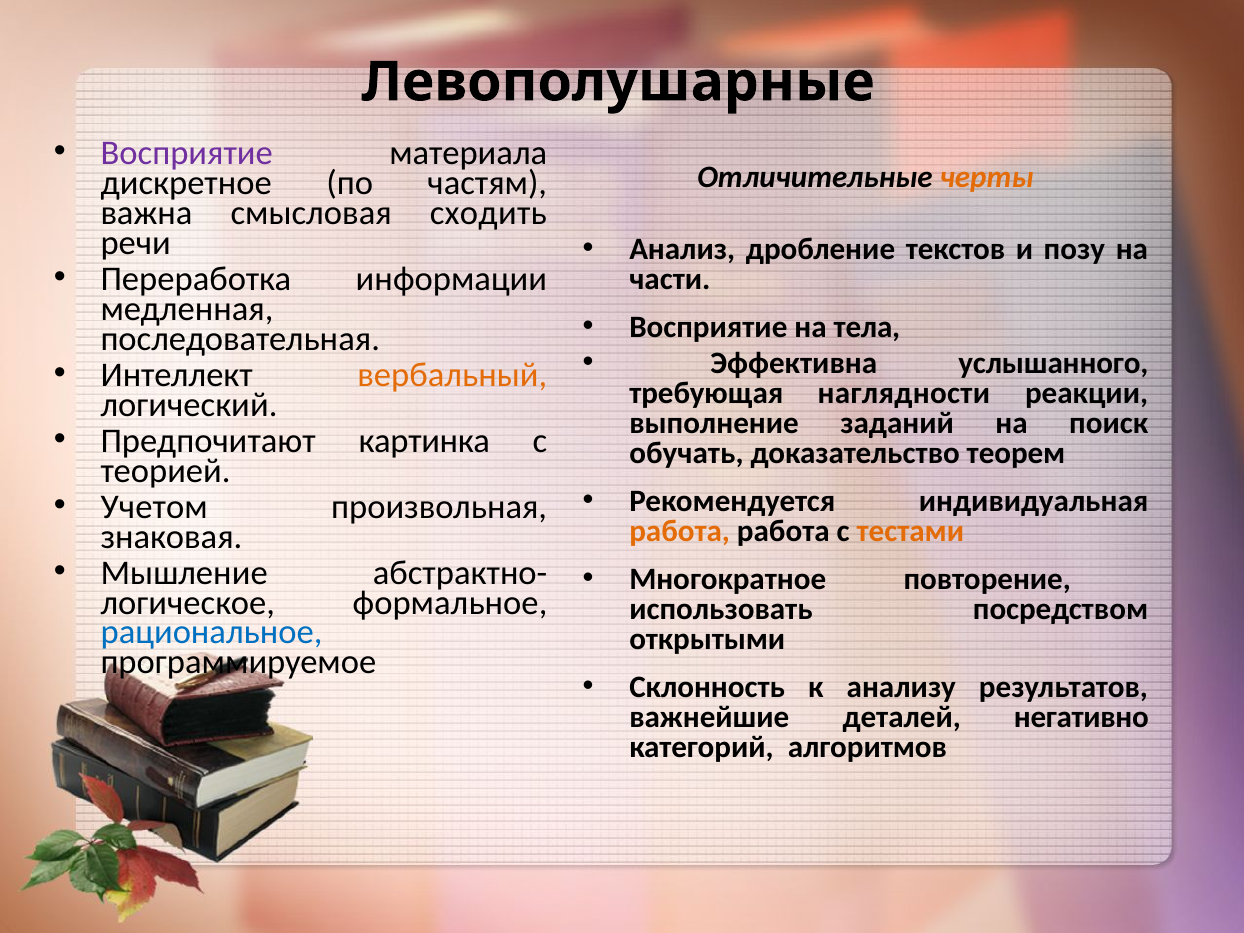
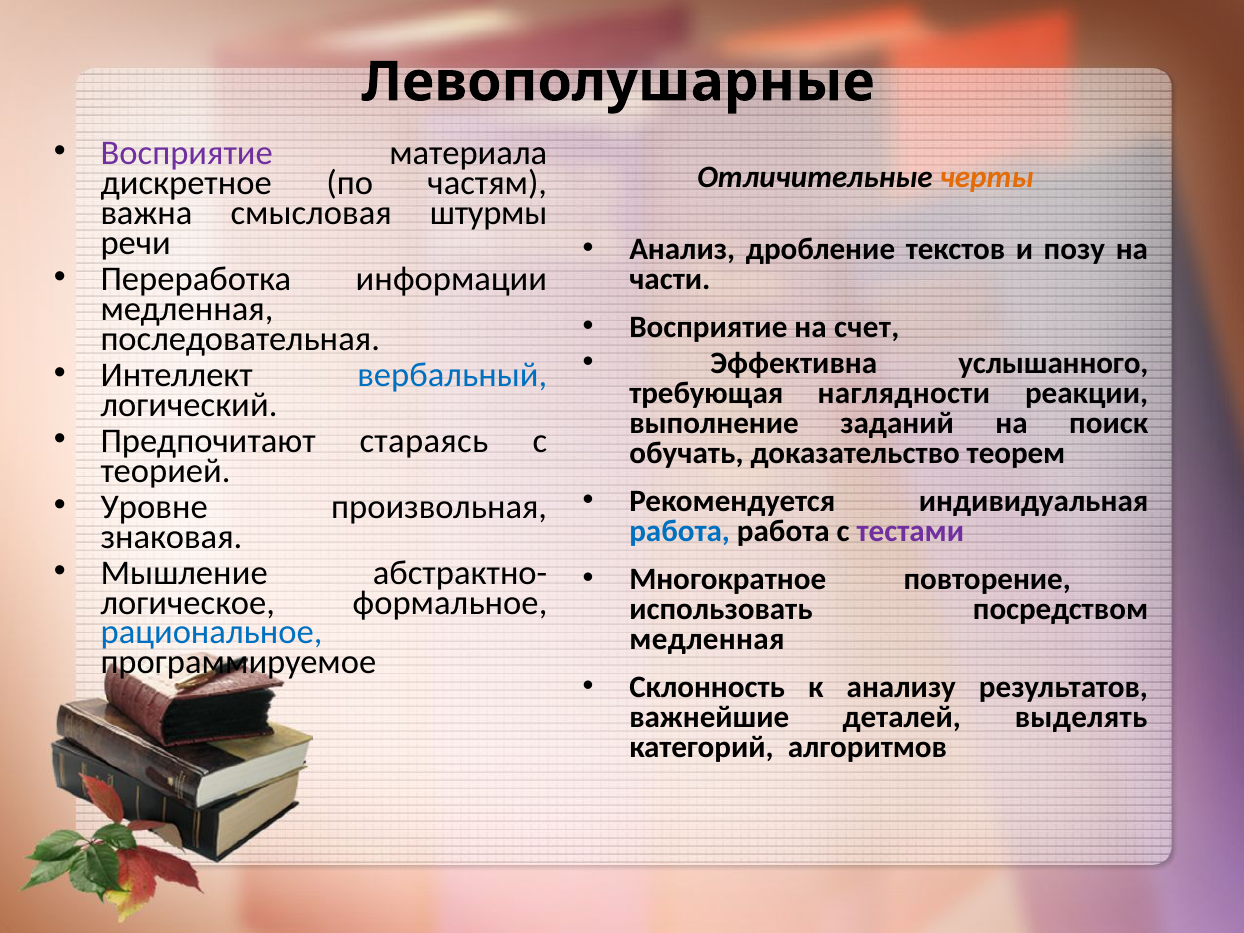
сходить: сходить -> штурмы (489, 213)
тела: тела -> счет (867, 328)
вербальный colour: orange -> blue (452, 375)
картинка: картинка -> стараясь (424, 441)
Учетом: Учетом -> Уровне (154, 507)
работа colour: orange -> blue (680, 531)
тестами colour: orange -> purple (910, 531)
открытыми: открытыми -> медленная (707, 639)
негативно: негативно -> выделять (1081, 717)
